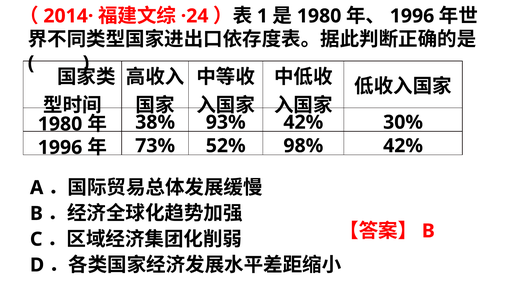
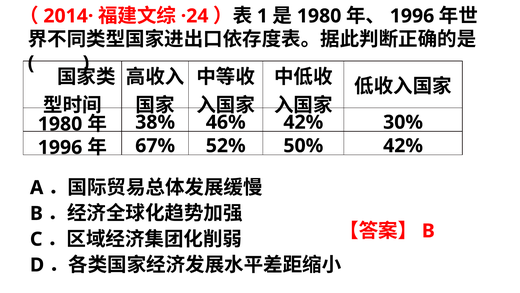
93%: 93% -> 46% (226, 122)
73%: 73% -> 67% (155, 145)
98%: 98% -> 50% (303, 145)
